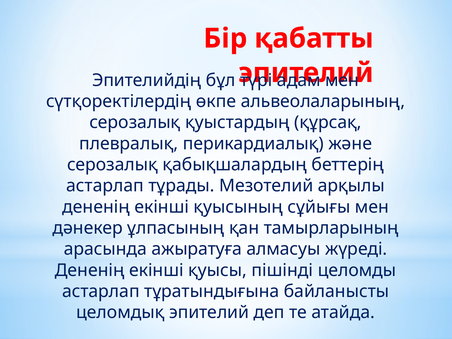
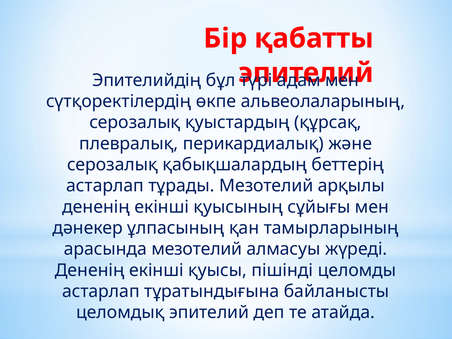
арасында ажыратуға: ажыратуға -> мезотелий (197, 249)
